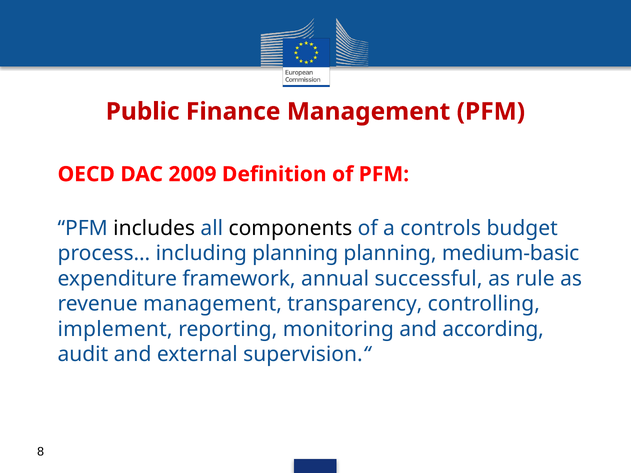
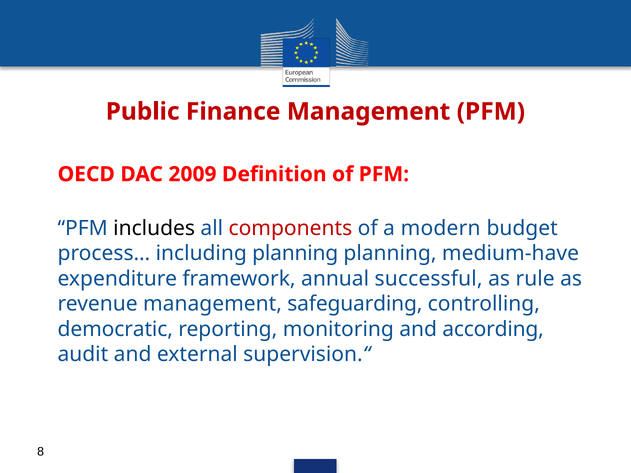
components colour: black -> red (290, 228)
controls: controls -> modern (441, 228)
medium-basic: medium-basic -> medium-have (511, 254)
transparency: transparency -> safeguarding (355, 304)
implement: implement -> democratic (115, 329)
